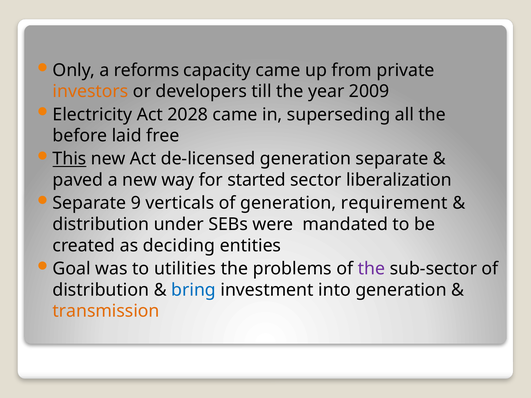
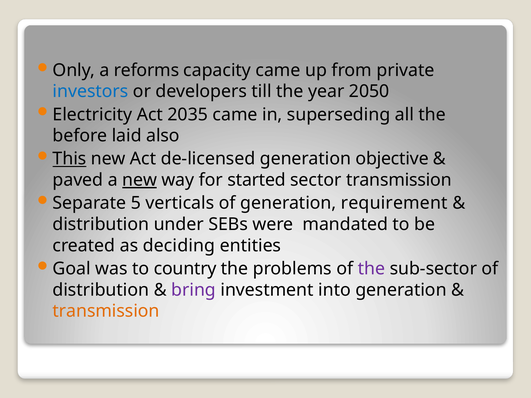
investors colour: orange -> blue (90, 92)
2009: 2009 -> 2050 (369, 92)
2028: 2028 -> 2035 (188, 115)
free: free -> also (163, 136)
generation separate: separate -> objective (392, 159)
new underline: none -> present (140, 180)
sector liberalization: liberalization -> transmission (399, 180)
9: 9 -> 5 (136, 203)
utilities: utilities -> country (185, 269)
bring colour: blue -> purple (194, 290)
